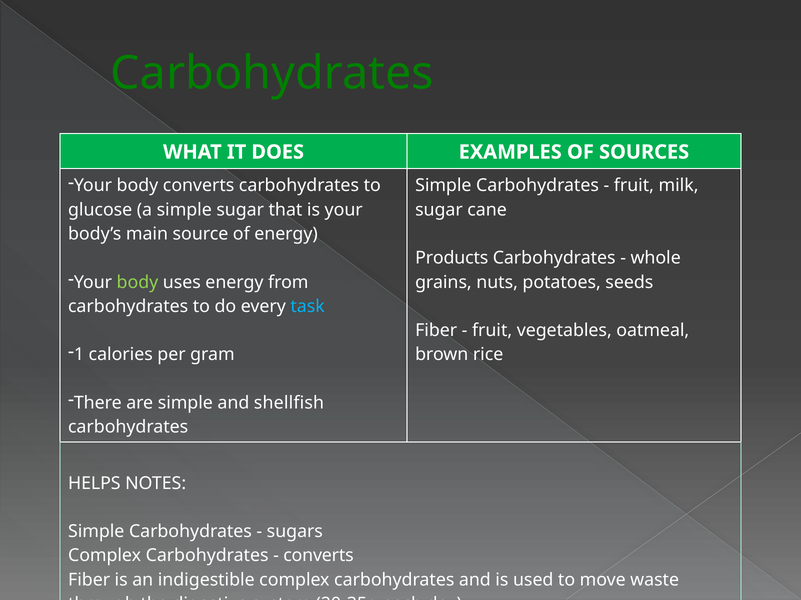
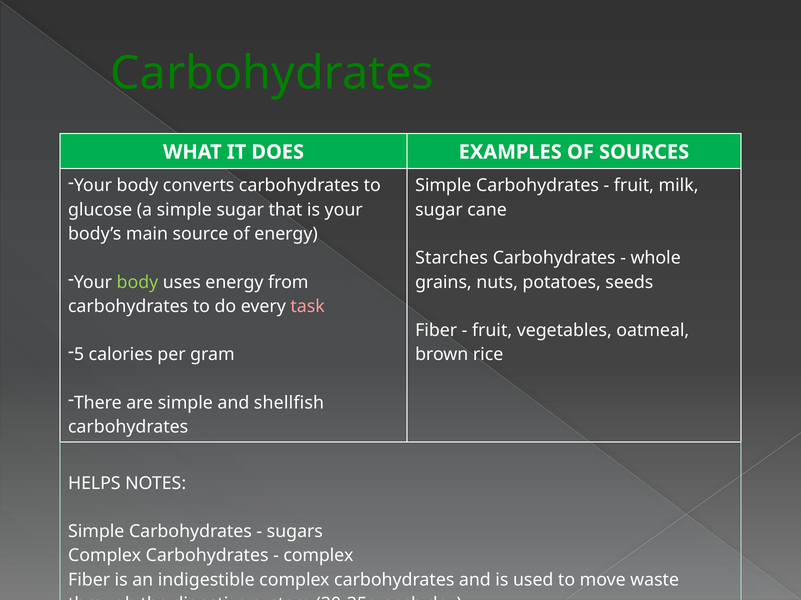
Products: Products -> Starches (452, 258)
task colour: light blue -> pink (308, 307)
1: 1 -> 5 (79, 355)
converts: converts -> complex (318, 556)
